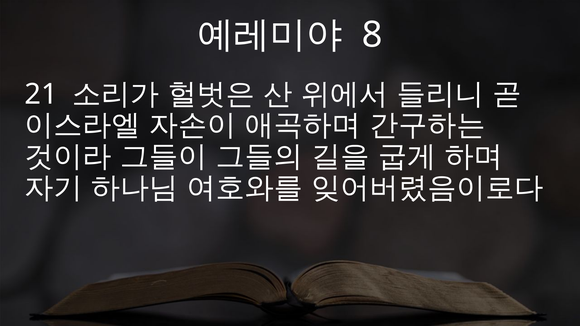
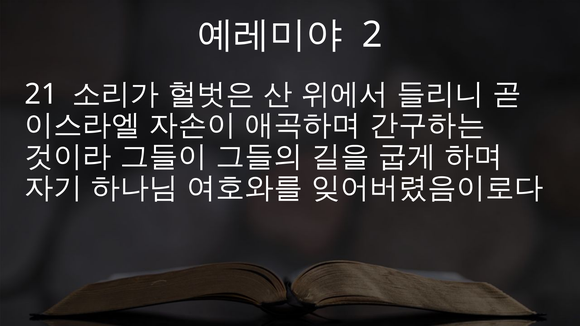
8: 8 -> 2 (372, 35)
